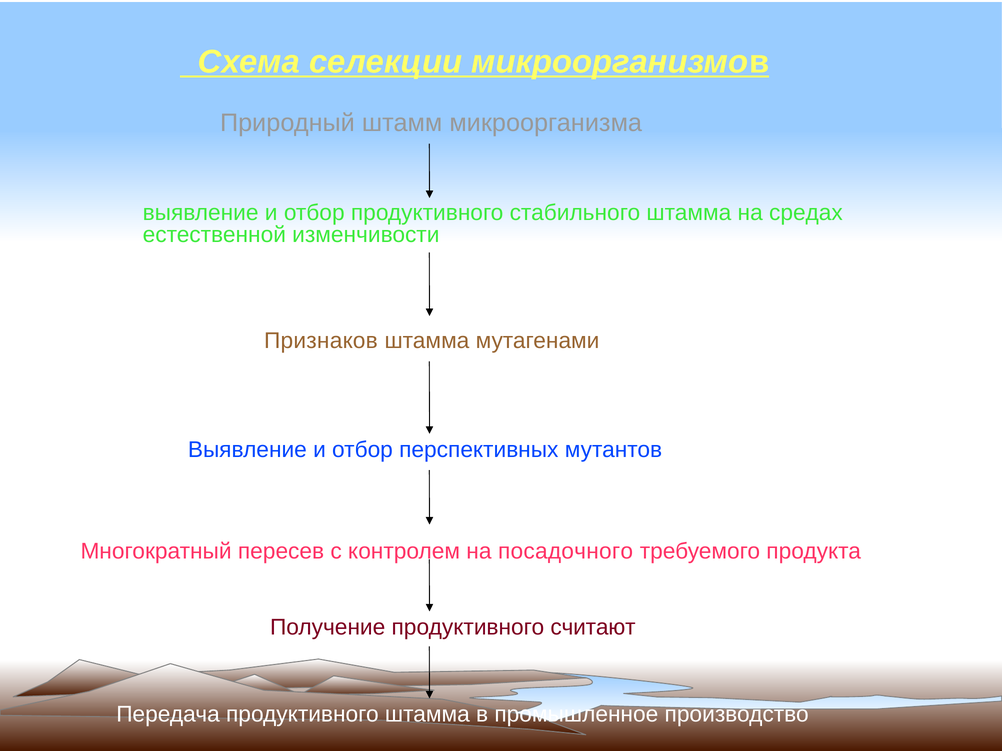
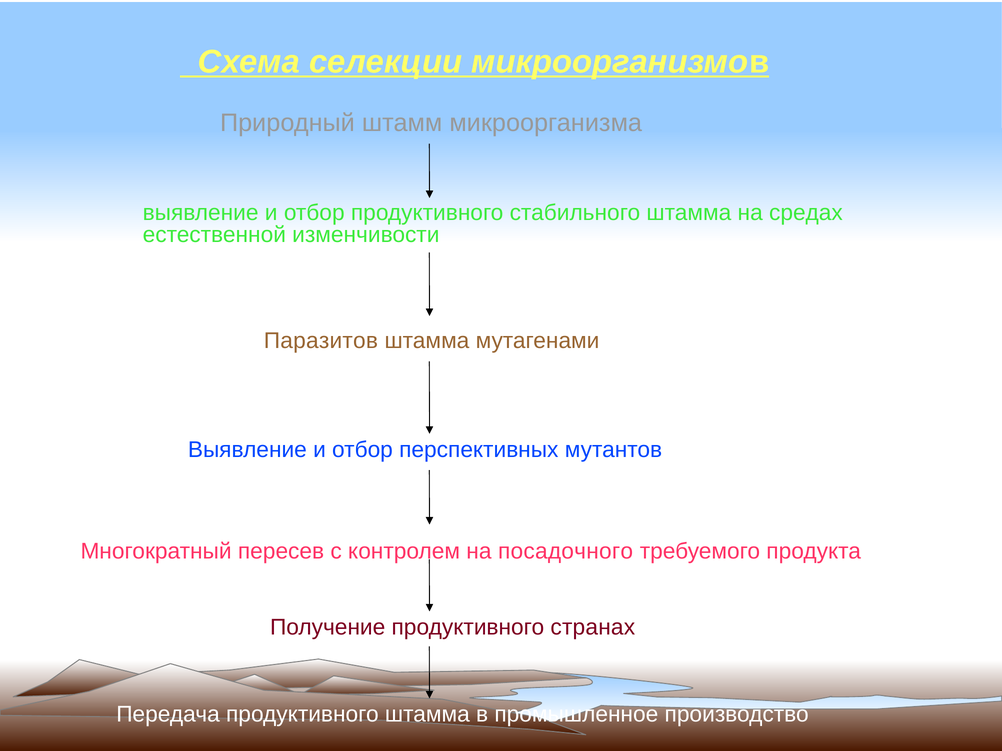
Признаков: Признаков -> Паразитов (321, 341)
считают: считают -> странах (593, 628)
